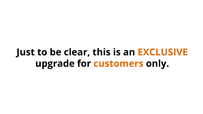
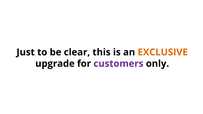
customers colour: orange -> purple (118, 64)
